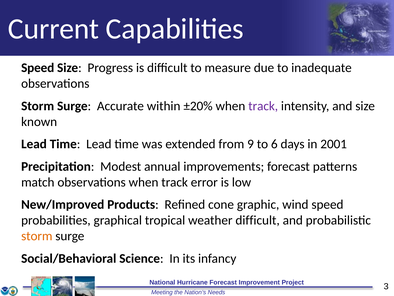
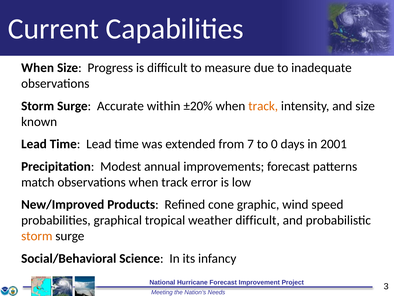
Speed: Speed -> When (38, 68)
track colour: purple -> orange (263, 106)
9: 9 -> 7 (251, 144)
6: 6 -> 0 (274, 144)
